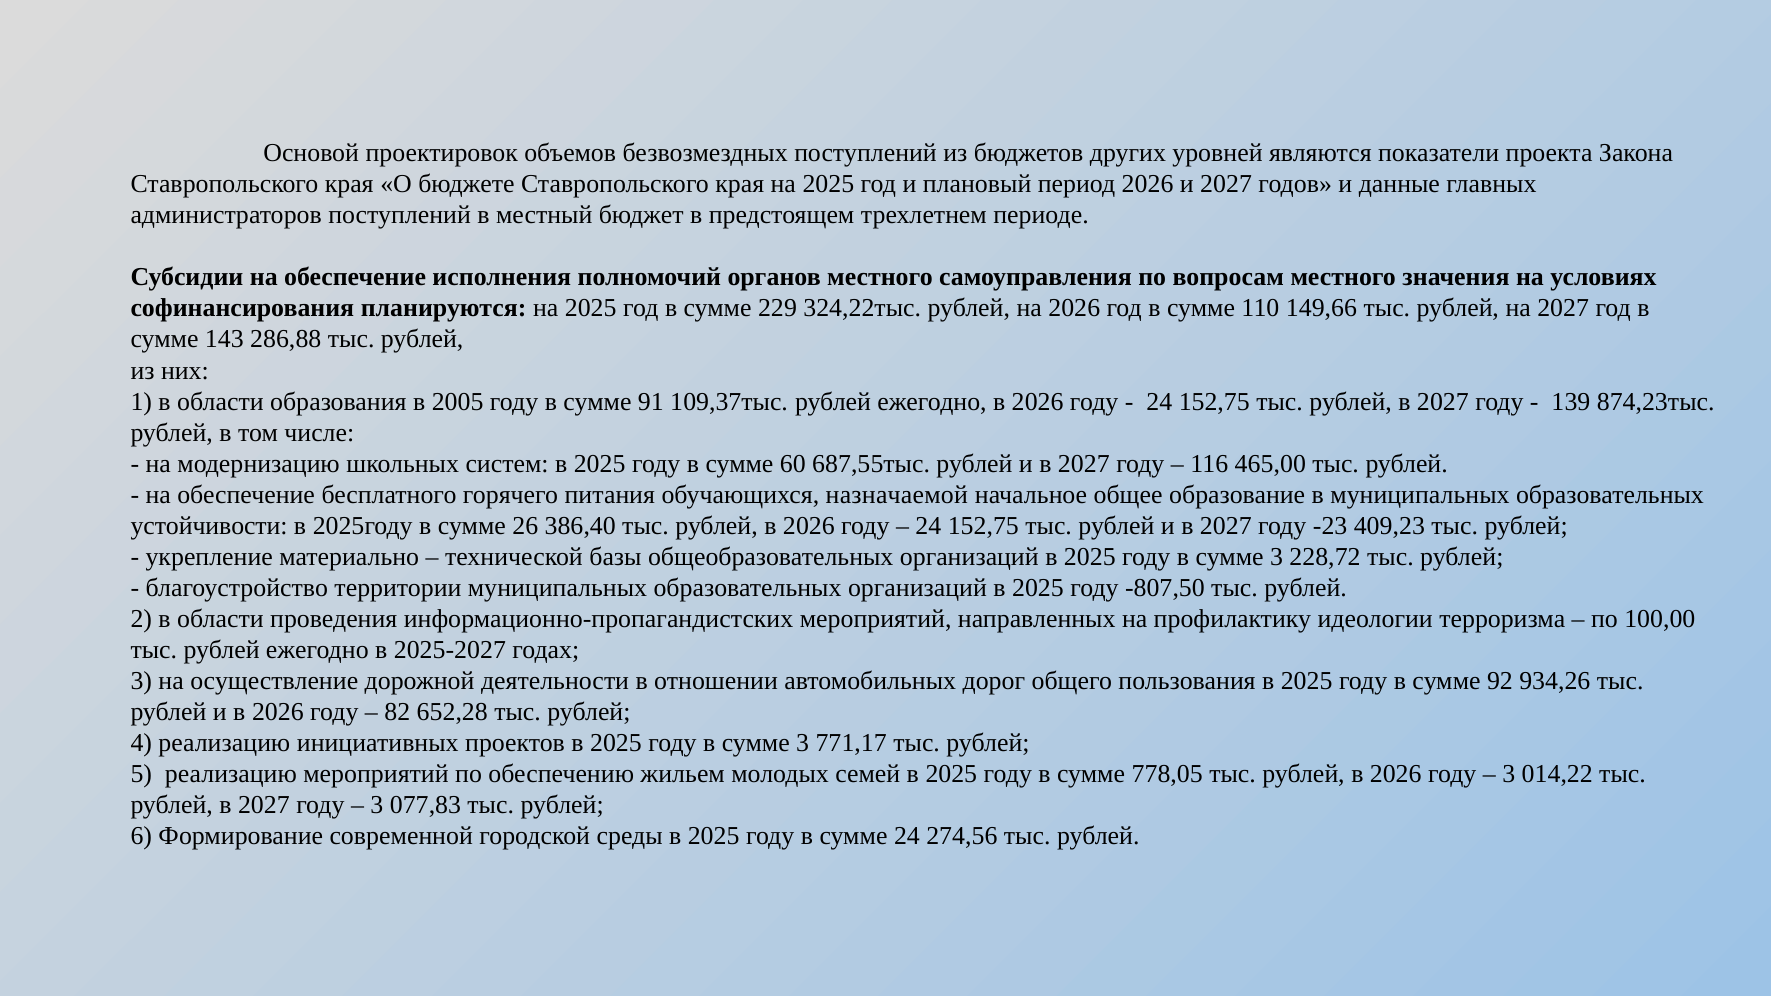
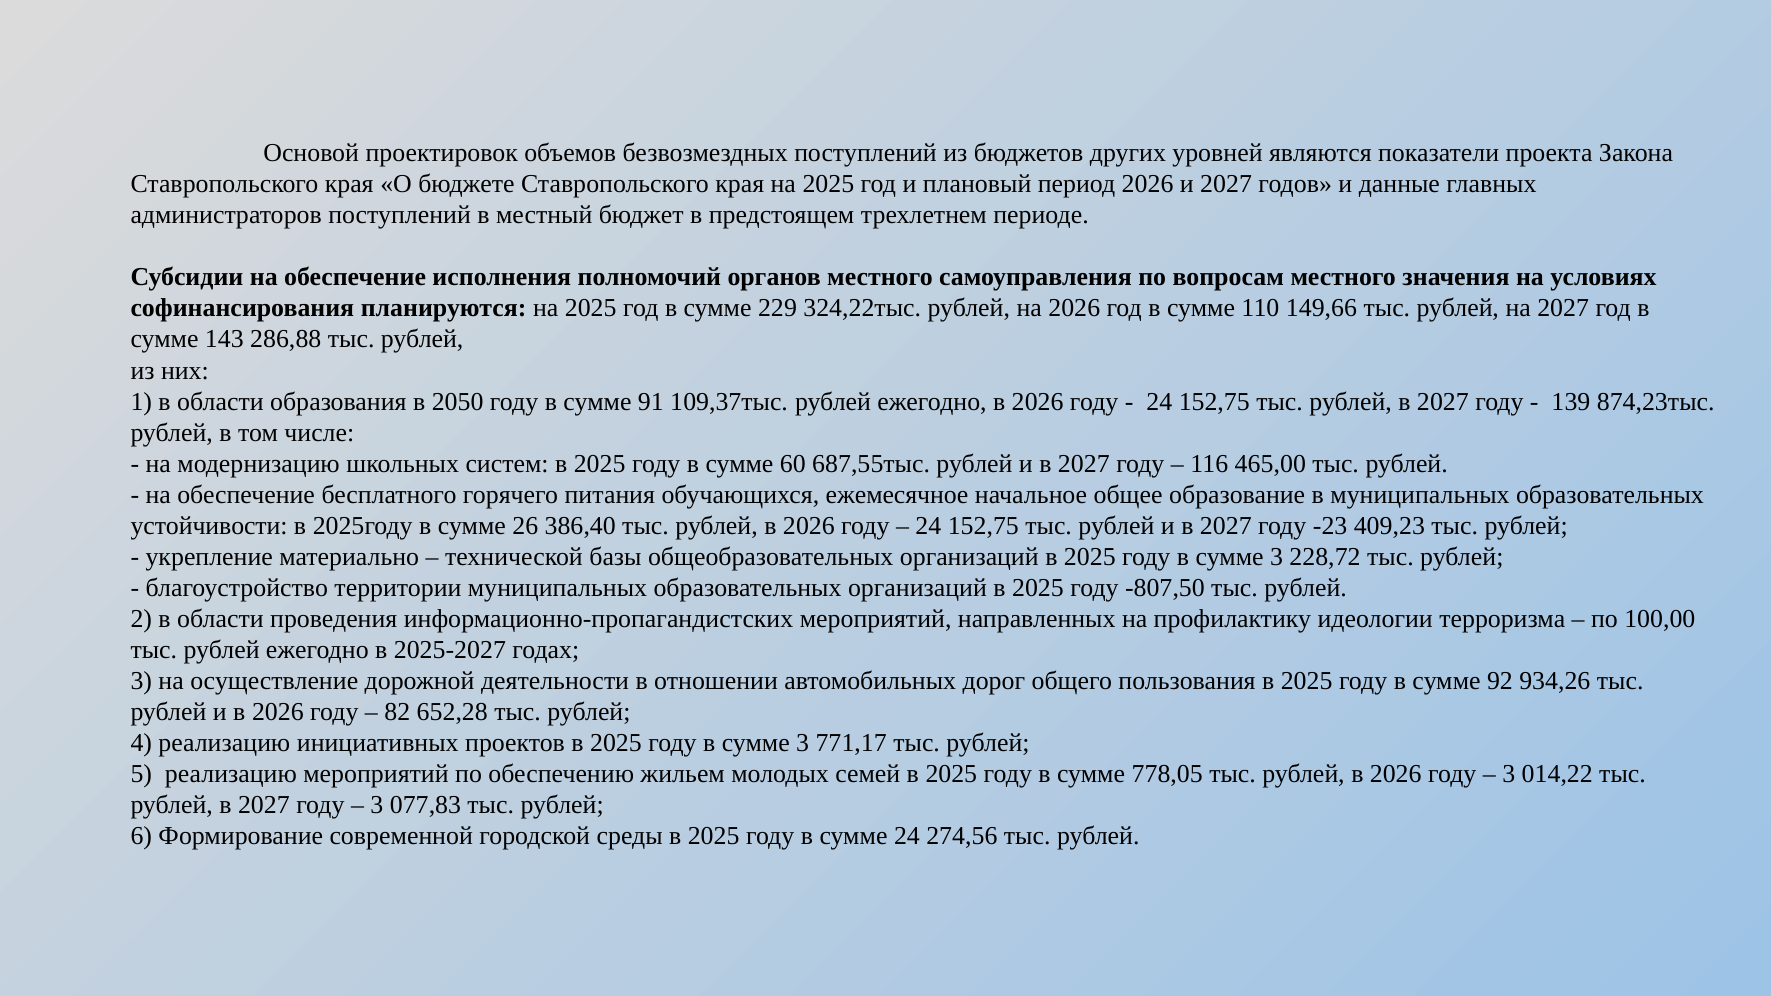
2005: 2005 -> 2050 (458, 402)
назначаемой: назначаемой -> ежемесячное (897, 495)
